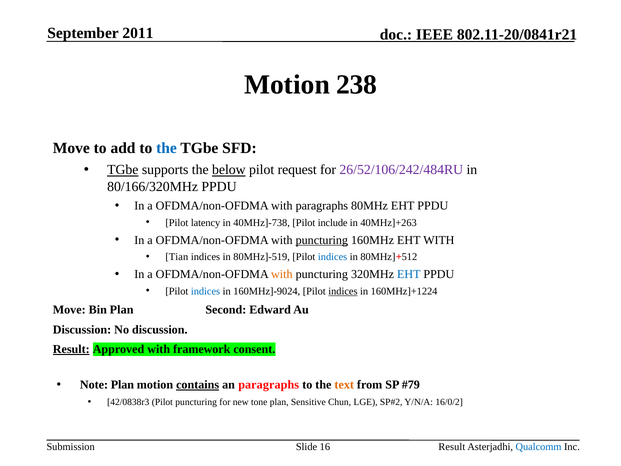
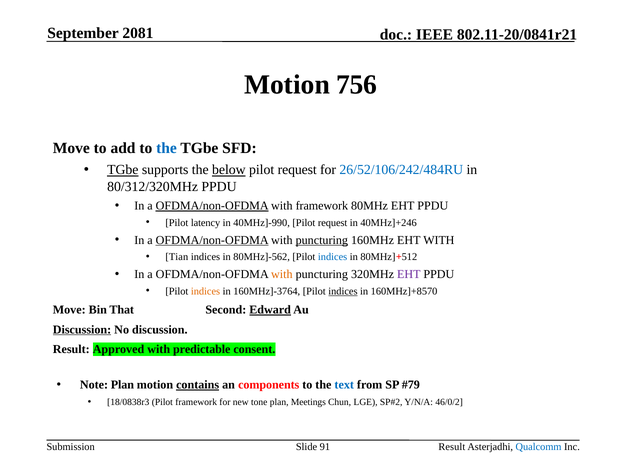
2011: 2011 -> 2081 (138, 33)
238: 238 -> 756 (357, 85)
26/52/106/242/484RU colour: purple -> blue (401, 170)
80/166/320MHz: 80/166/320MHz -> 80/312/320MHz (153, 186)
OFDMA/non-OFDMA underline: none -> present (212, 206)
with paragraphs: paragraphs -> framework (322, 206)
40MHz]-738: 40MHz]-738 -> 40MHz]-990 (262, 222)
include: include -> request (333, 222)
40MHz]+263: 40MHz]+263 -> 40MHz]+246 (389, 222)
OFDMA/non-OFDMA underline: none -> present (212, 240)
80MHz]-519: 80MHz]-519 -> 80MHz]-562 (262, 257)
EHT colour: blue -> purple (409, 274)
indices colour: blue -> orange (206, 291)
160MHz]-9024: 160MHz]-9024 -> 160MHz]-3764 (267, 291)
160MHz]+1224: 160MHz]+1224 -> 160MHz]+8570 (404, 291)
Bin Plan: Plan -> That (122, 310)
Edward underline: none -> present (270, 310)
Discussion underline: none -> present (82, 329)
Result underline: present -> none (71, 349)
framework: framework -> predictable (202, 349)
an paragraphs: paragraphs -> components (269, 385)
text colour: orange -> blue (344, 385)
42/0838r3: 42/0838r3 -> 18/0838r3 (128, 402)
Pilot puncturing: puncturing -> framework (196, 402)
Sensitive: Sensitive -> Meetings (308, 402)
16/0/2: 16/0/2 -> 46/0/2 (449, 402)
16: 16 -> 91 (325, 447)
